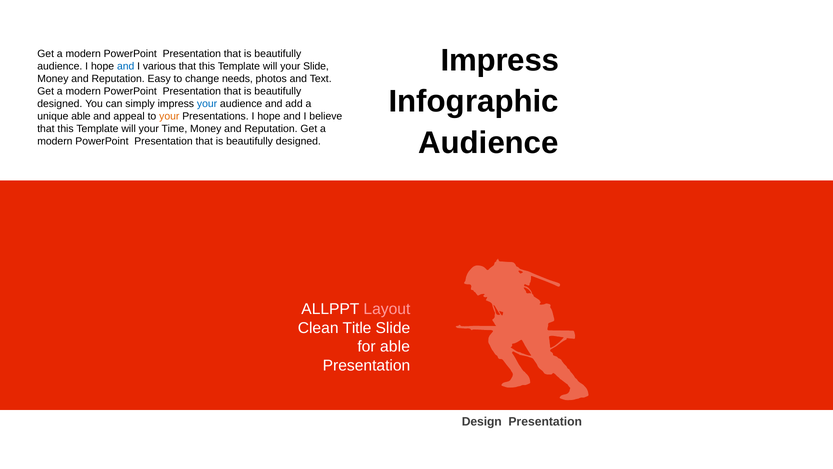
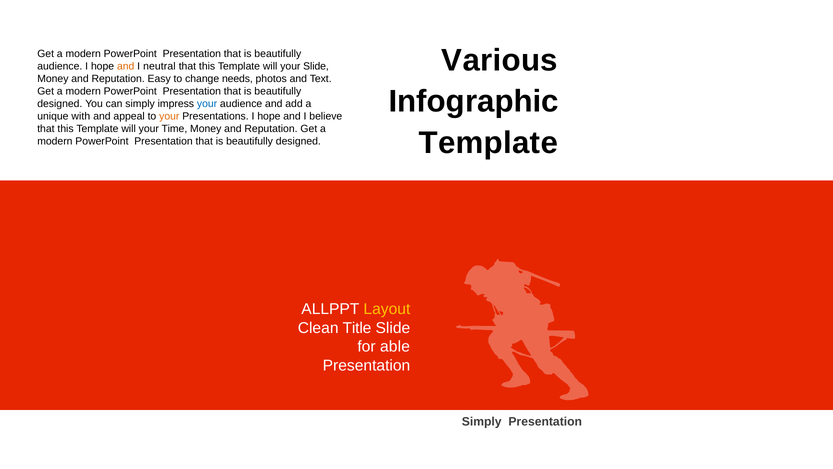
Impress: Impress -> Various (500, 60)
and colour: blue -> orange (126, 66)
various: various -> neutral (159, 66)
unique able: able -> with (81, 116)
Audience: Audience -> Template (488, 143)
Layout colour: pink -> yellow (387, 309)
Design: Design -> Simply (482, 421)
